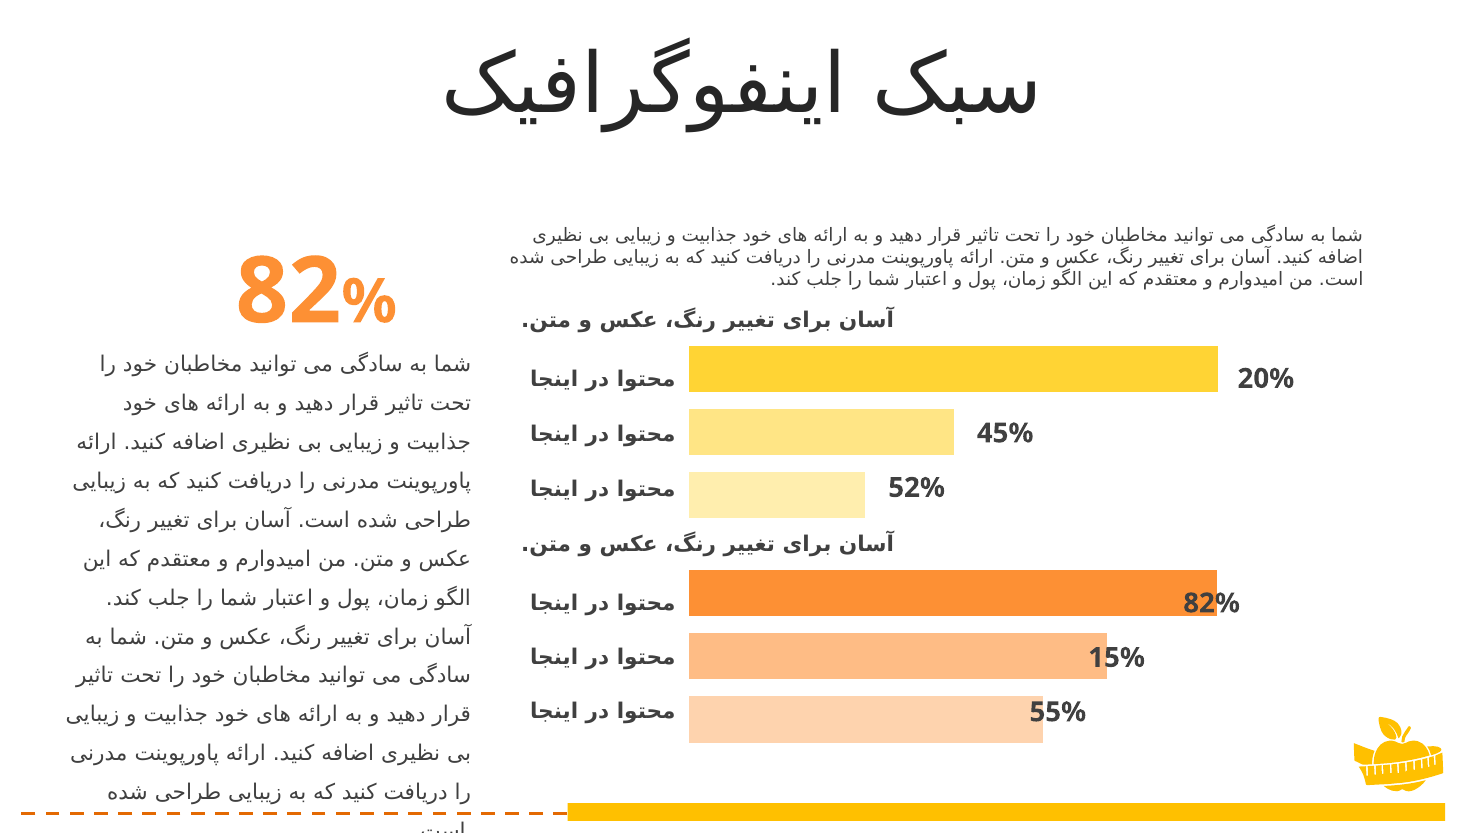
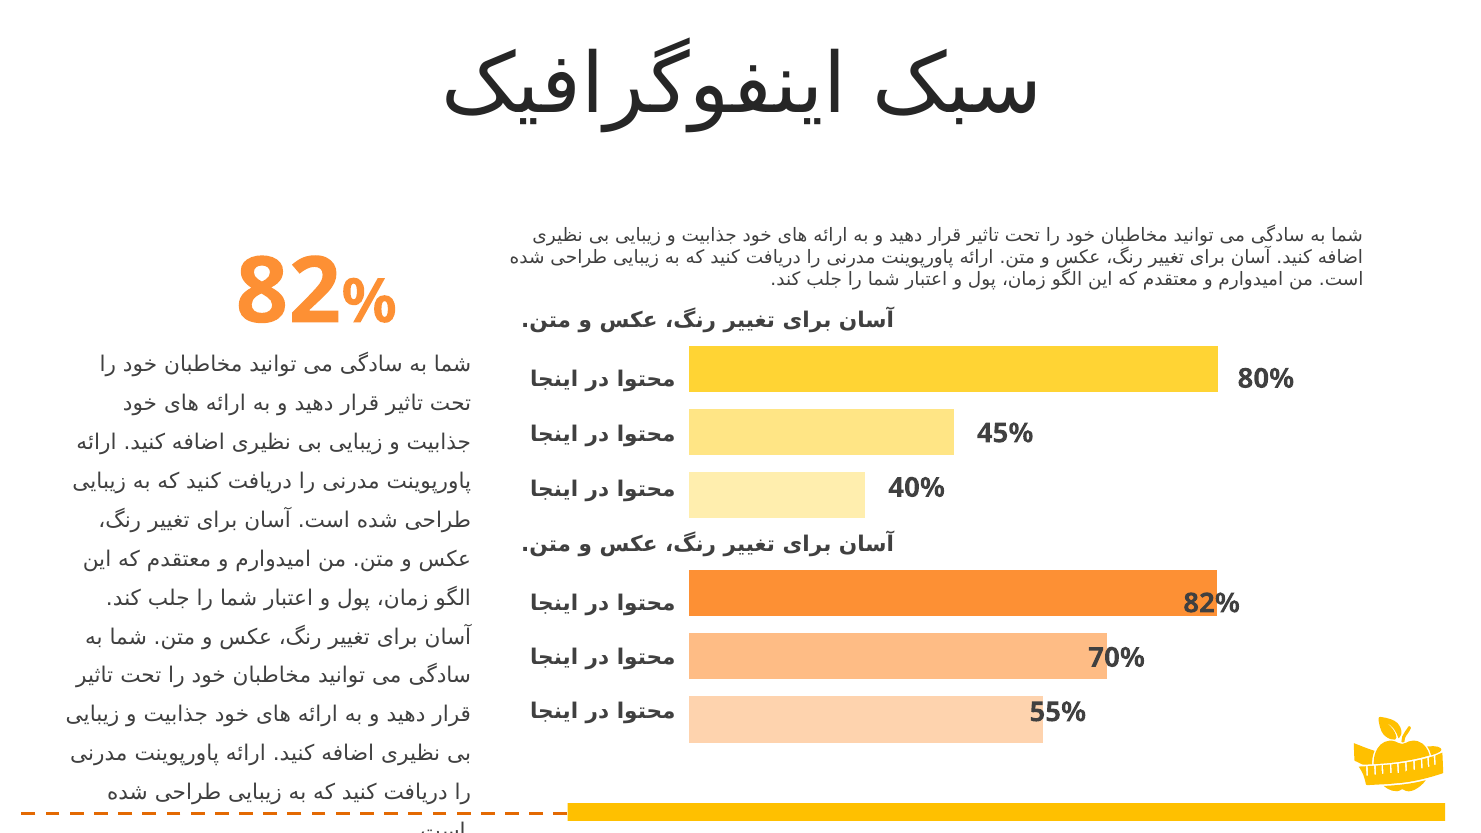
20%: 20% -> 80% (1266, 379)
52%: 52% -> 40% (917, 488)
15%: 15% -> 70% (1117, 658)
